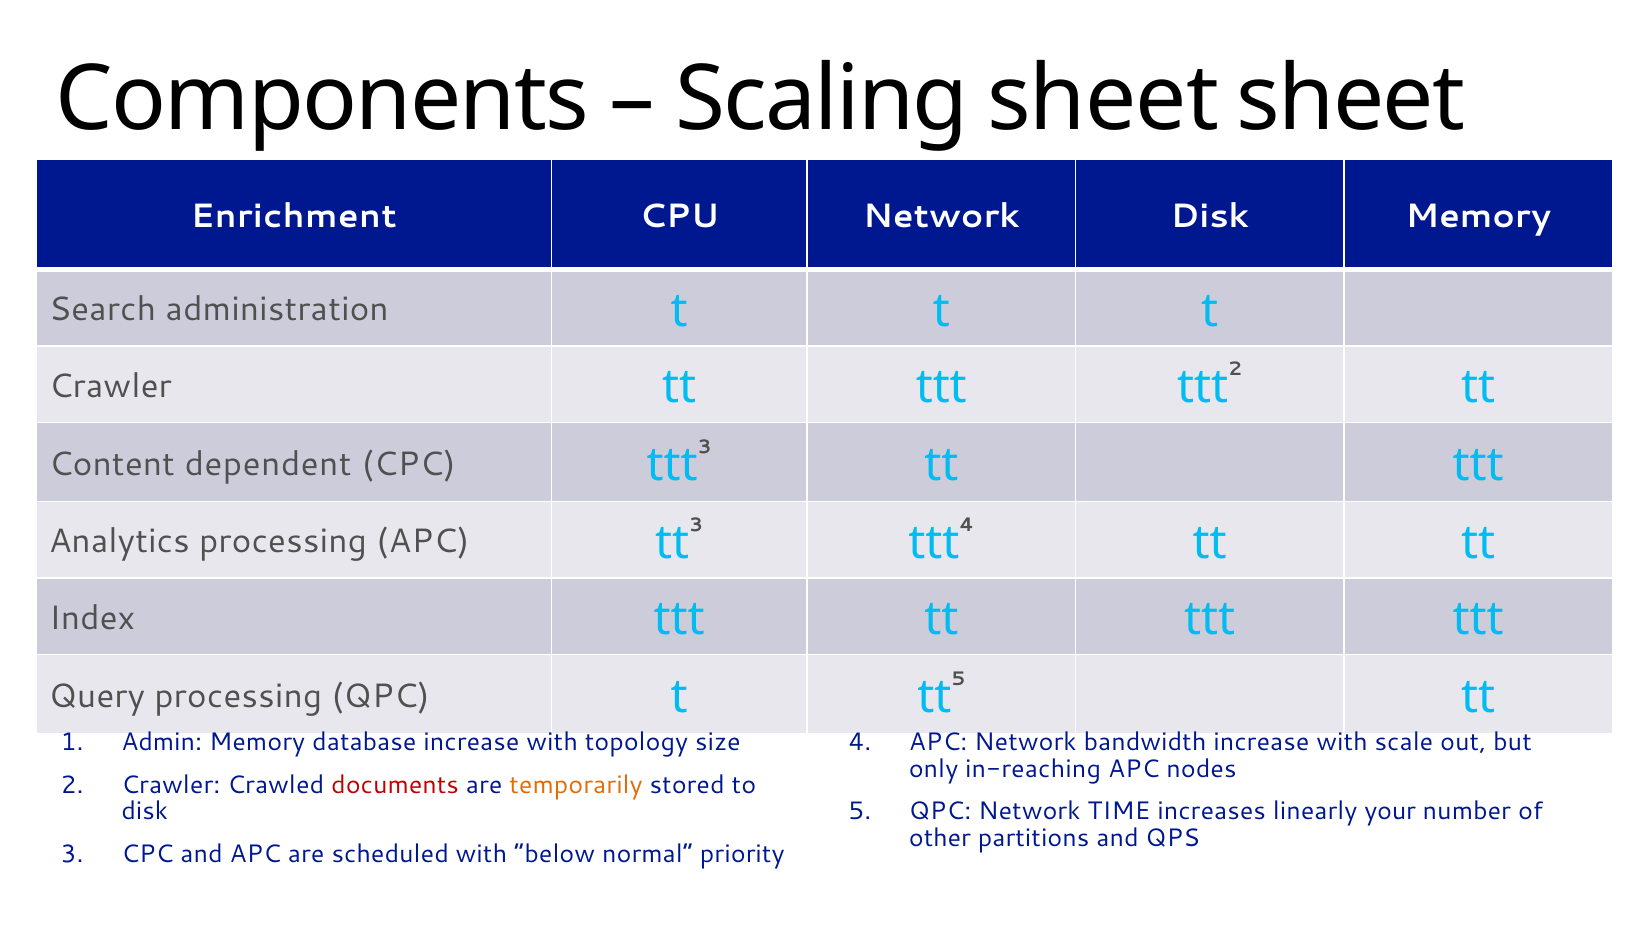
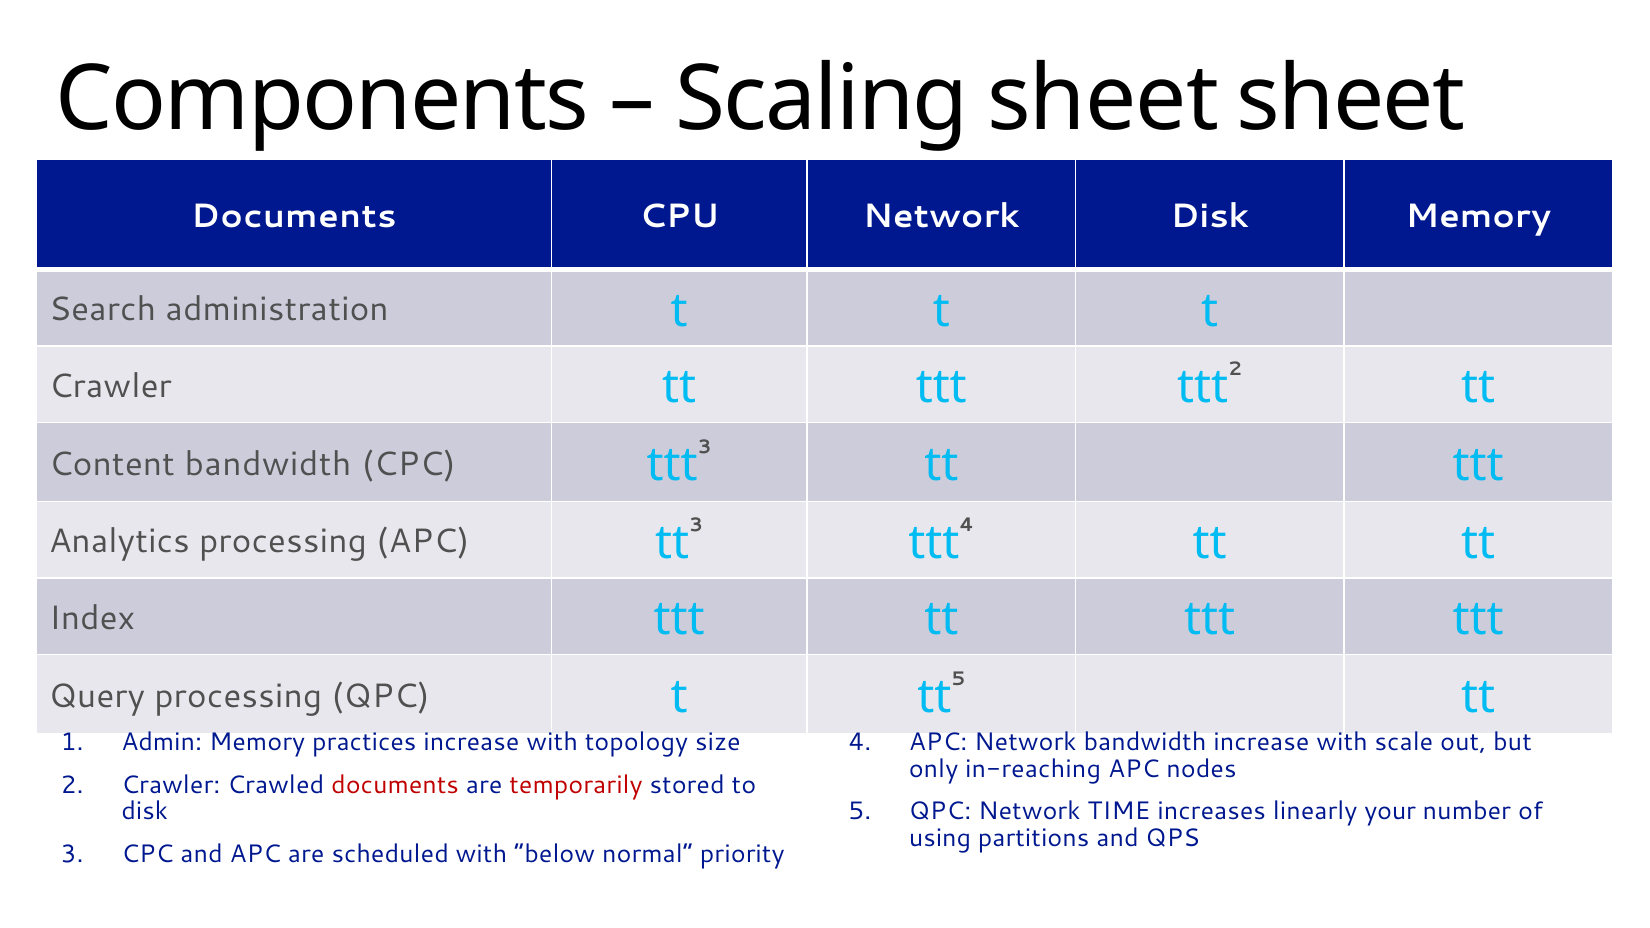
Enrichment: Enrichment -> Documents (294, 216)
Content dependent: dependent -> bandwidth (268, 464)
database: database -> practices (364, 742)
temporarily colour: orange -> red (576, 785)
other: other -> using (940, 838)
